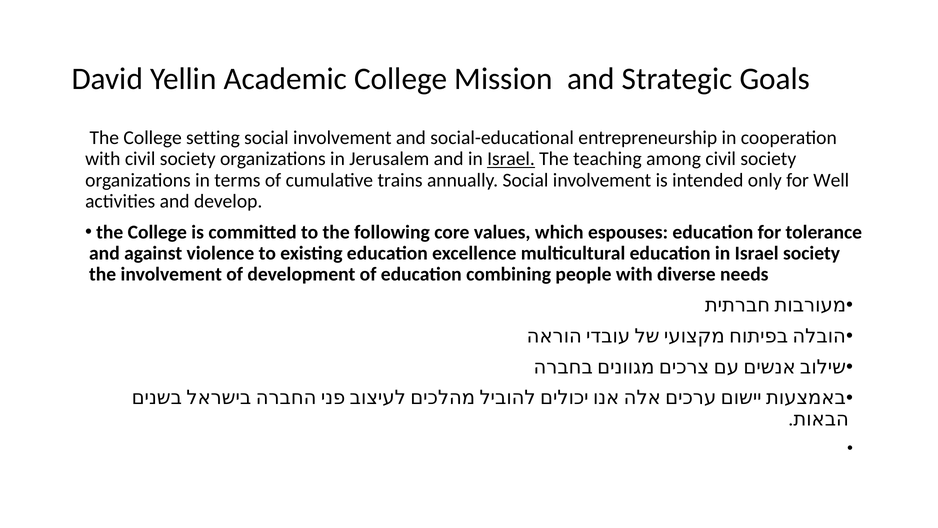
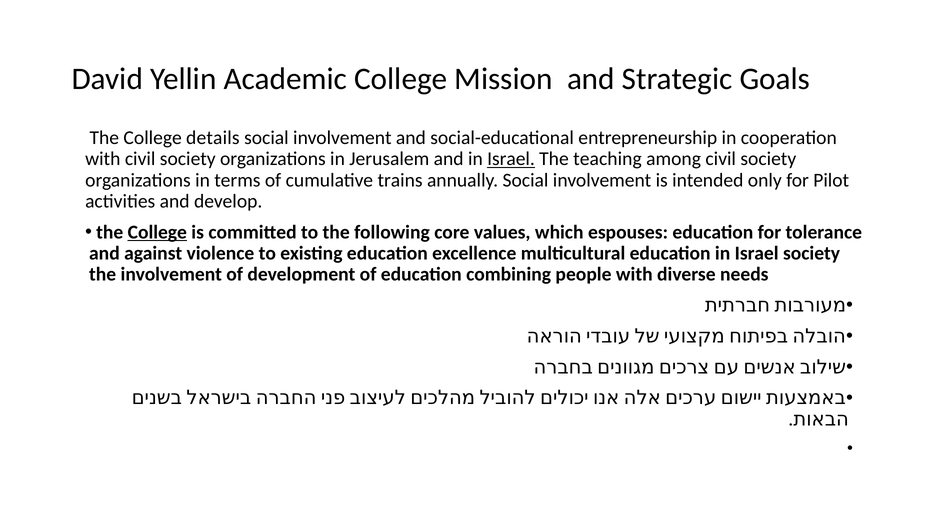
setting: setting -> details (213, 138)
Well: Well -> Pilot (831, 180)
College underline: none -> present (157, 232)
